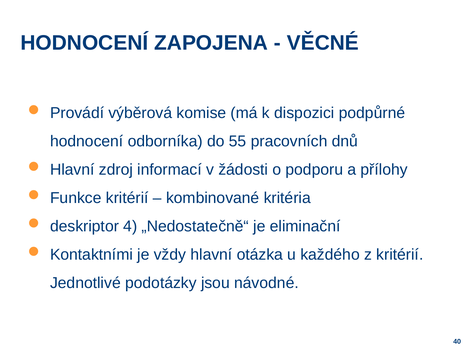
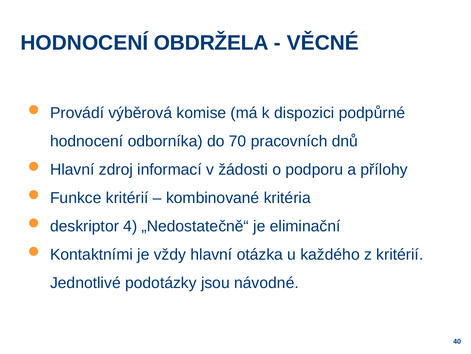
ZAPOJENA: ZAPOJENA -> OBDRŽELA (211, 43)
55: 55 -> 70 (238, 141)
